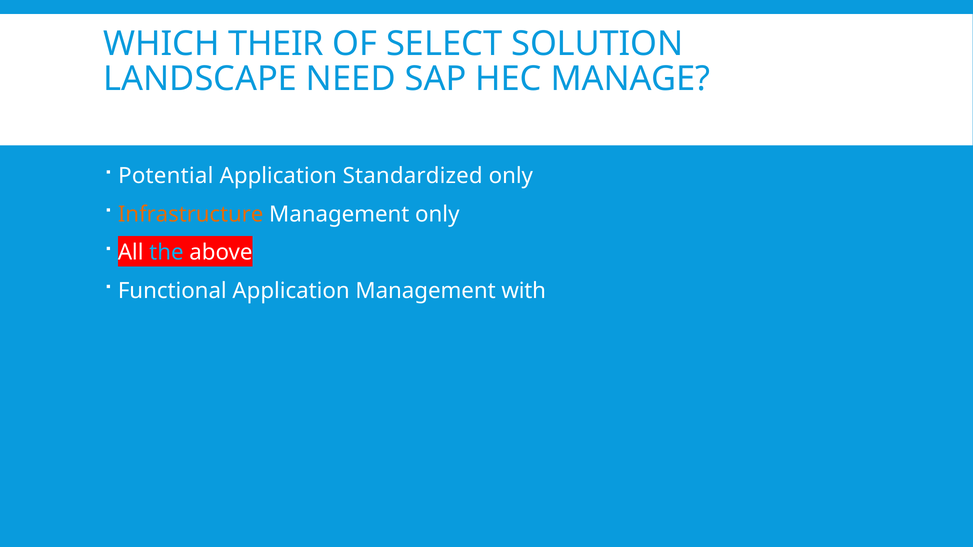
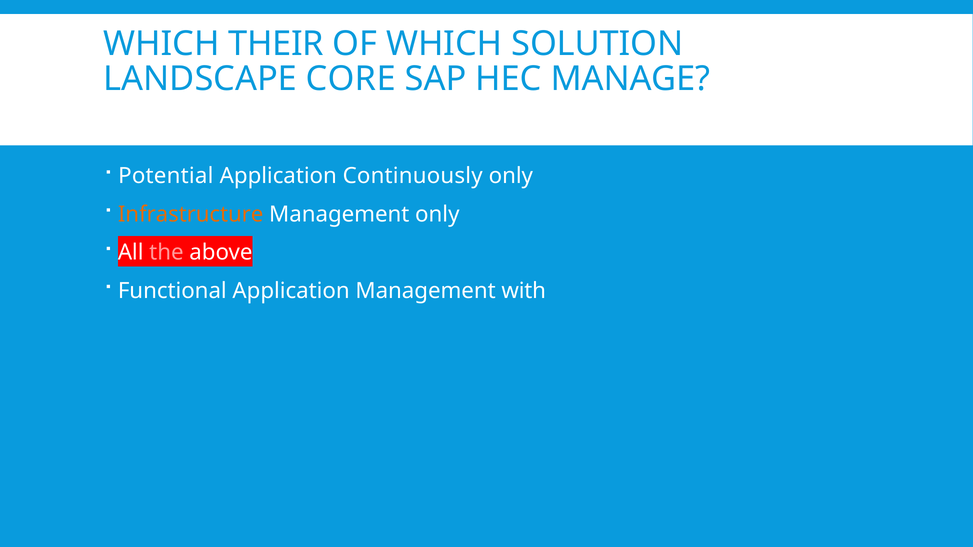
OF SELECT: SELECT -> WHICH (444, 44)
NEED: NEED -> CORE (351, 79)
Standardized: Standardized -> Continuously (413, 176)
the colour: light blue -> pink (166, 253)
